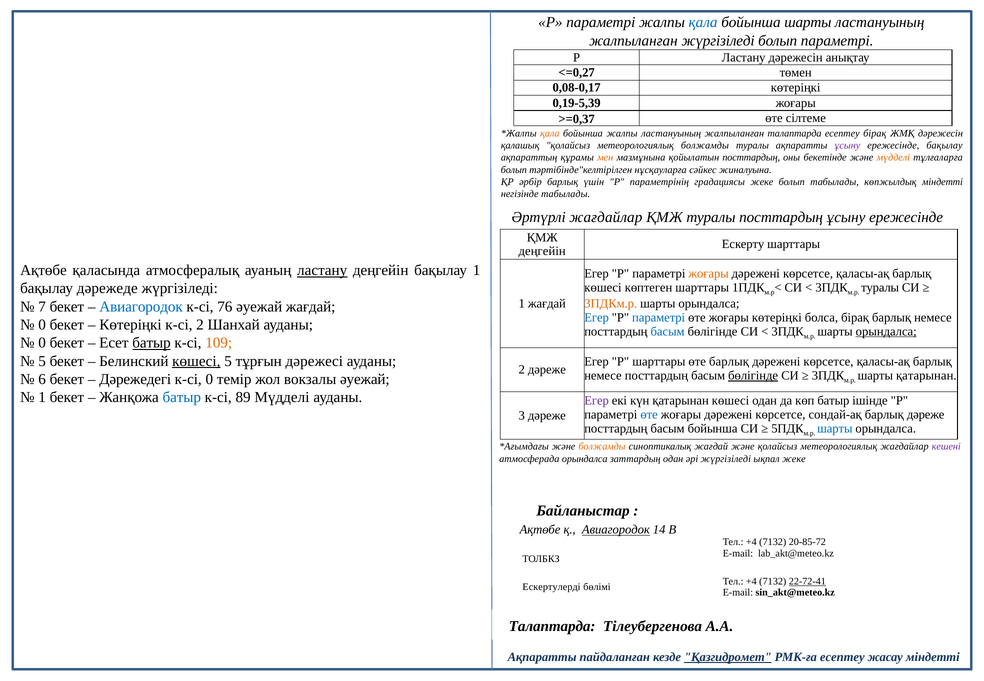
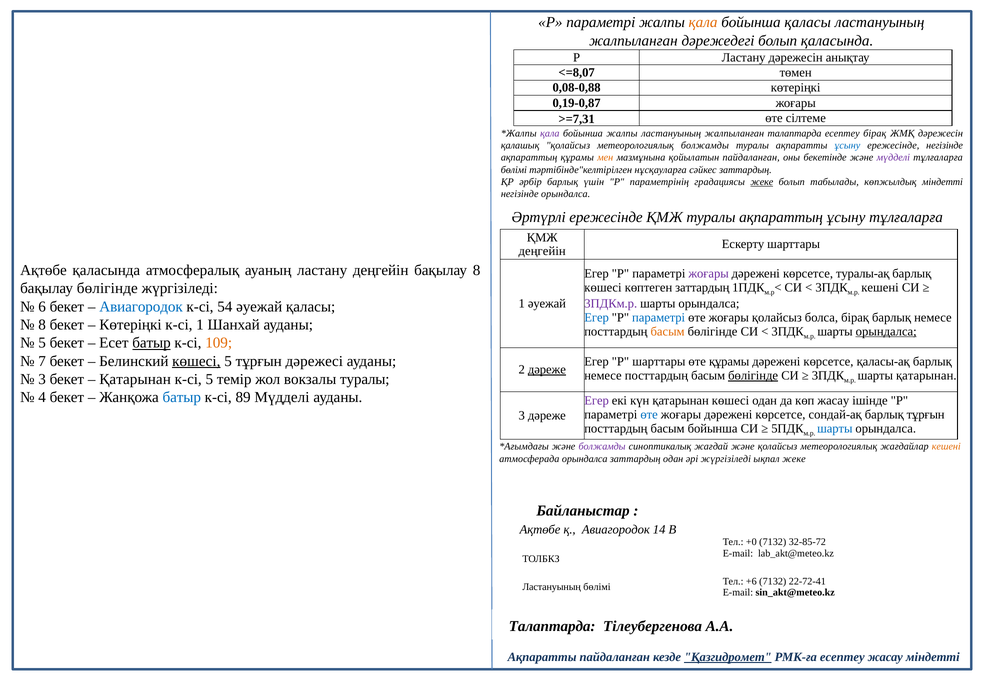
қала colour: blue -> orange (703, 22)
бойынша шарты: шарты -> қаласы (808, 22)
жалпыланған жүргізіледі: жүргізіледі -> дәрежедегі (718, 41)
болып параметрі: параметрі -> қаласында (837, 41)
<=0,27: <=0,27 -> <=8,07 (577, 73)
0,08-0,17: 0,08-0,17 -> 0,08-0,88 (577, 88)
0,19-5,39: 0,19-5,39 -> 0,19-0,87 (577, 103)
>=0,37: >=0,37 -> >=7,31 (577, 119)
қала colour: orange -> purple (550, 134)
ұсыну colour: purple -> blue (847, 146)
ережесінде бақылау: бақылау -> негізінде (945, 146)
қойылатын посттардың: посттардың -> пайдаланған (751, 158)
мүдделі colour: orange -> purple (893, 158)
болып: болып -> бөлімі (514, 170)
сәйкес жиналуына: жиналуына -> заттардың (745, 170)
жеке underline: none -> present (762, 182)
негізінде табылады: табылады -> орындалса (566, 194)
Әртүрлі жағдайлар: жағдайлар -> ережесінде (606, 217)
туралы посттардың: посттардың -> ақпараттың (781, 217)
ережесінде: ережесінде -> тұлғаларға (906, 217)
ластану underline: present -> none (322, 270)
бақылау 1: 1 -> 8 (477, 270)
жоғары colour: orange -> purple (709, 274)
қаласы-ақ: қаласы-ақ -> туралы-ақ (863, 274)
бақылау дәрежеде: дәрежеде -> бөлігінде (107, 289)
көптеген шарттары: шарттары -> заттардың (702, 288)
туралы: туралы -> кешені (880, 288)
1 жағдай: жағдай -> әуежай (547, 304)
3ПДКм.р colour: orange -> purple (611, 304)
7: 7 -> 6 (42, 307)
76: 76 -> 54 (225, 307)
әуежай жағдай: жағдай -> қаласы (311, 307)
жоғары көтеріңкі: көтеріңкі -> қолайсыз (777, 318)
0: 0 -> 8 (42, 325)
к-сі 2: 2 -> 1 (200, 325)
басым colour: blue -> orange (668, 331)
0: 0 -> 5 (42, 343)
5: 5 -> 7 (42, 361)
өте барлық: барлық -> құрамы (729, 362)
дәреже underline: none -> present (547, 370)
6: 6 -> 3 (42, 379)
Дәрежедегі: Дәрежедегі -> Қатарынан (135, 379)
к-сі 0: 0 -> 5 (209, 379)
вокзалы әуежай: әуежай -> туралы (365, 379)
1: 1 -> 4 (42, 398)
көп батыр: батыр -> жасау (833, 401)
барлық дәреже: дәреже -> тұрғын (926, 415)
болжамды colour: orange -> purple (602, 447)
кешені colour: purple -> orange (946, 447)
Авиагородок underline: present -> none (616, 530)
+4: +4 -> +0 (751, 542)
20-85-72: 20-85-72 -> 32-85-72 (807, 542)
+4: +4 -> +6 (751, 582)
22-72-41 underline: present -> none (807, 582)
Ескертулерді: Ескертулерді -> Ластануының (552, 587)
